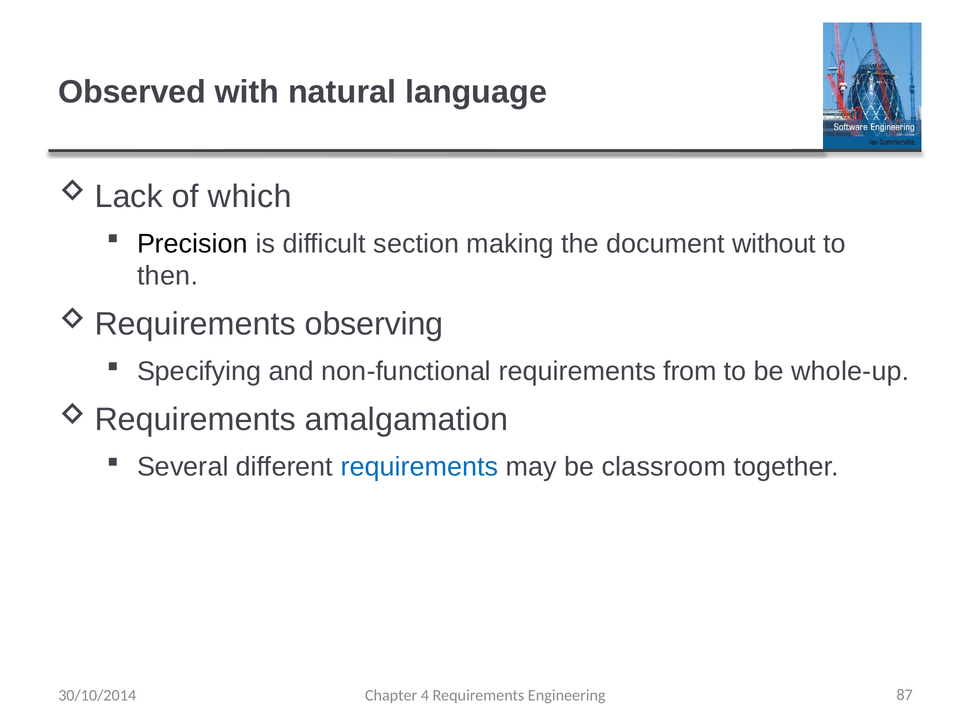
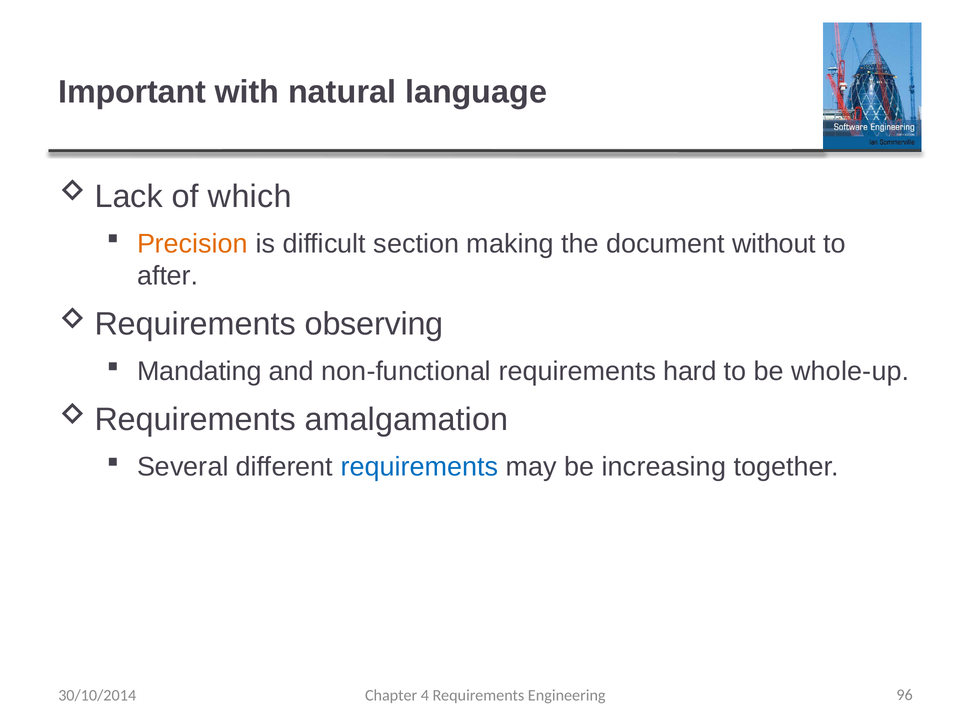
Observed: Observed -> Important (132, 92)
Precision colour: black -> orange (192, 244)
then: then -> after (168, 276)
Specifying: Specifying -> Mandating (199, 372)
from: from -> hard (690, 372)
classroom: classroom -> increasing (664, 467)
87: 87 -> 96 (905, 695)
